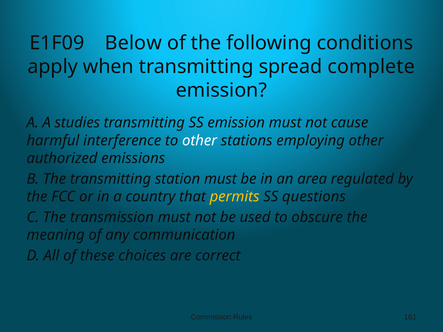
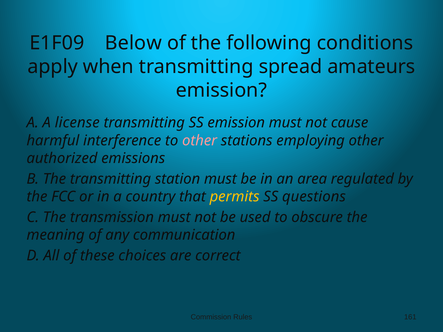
complete: complete -> amateurs (371, 67)
studies: studies -> license (77, 123)
other colour: white -> pink (200, 141)
